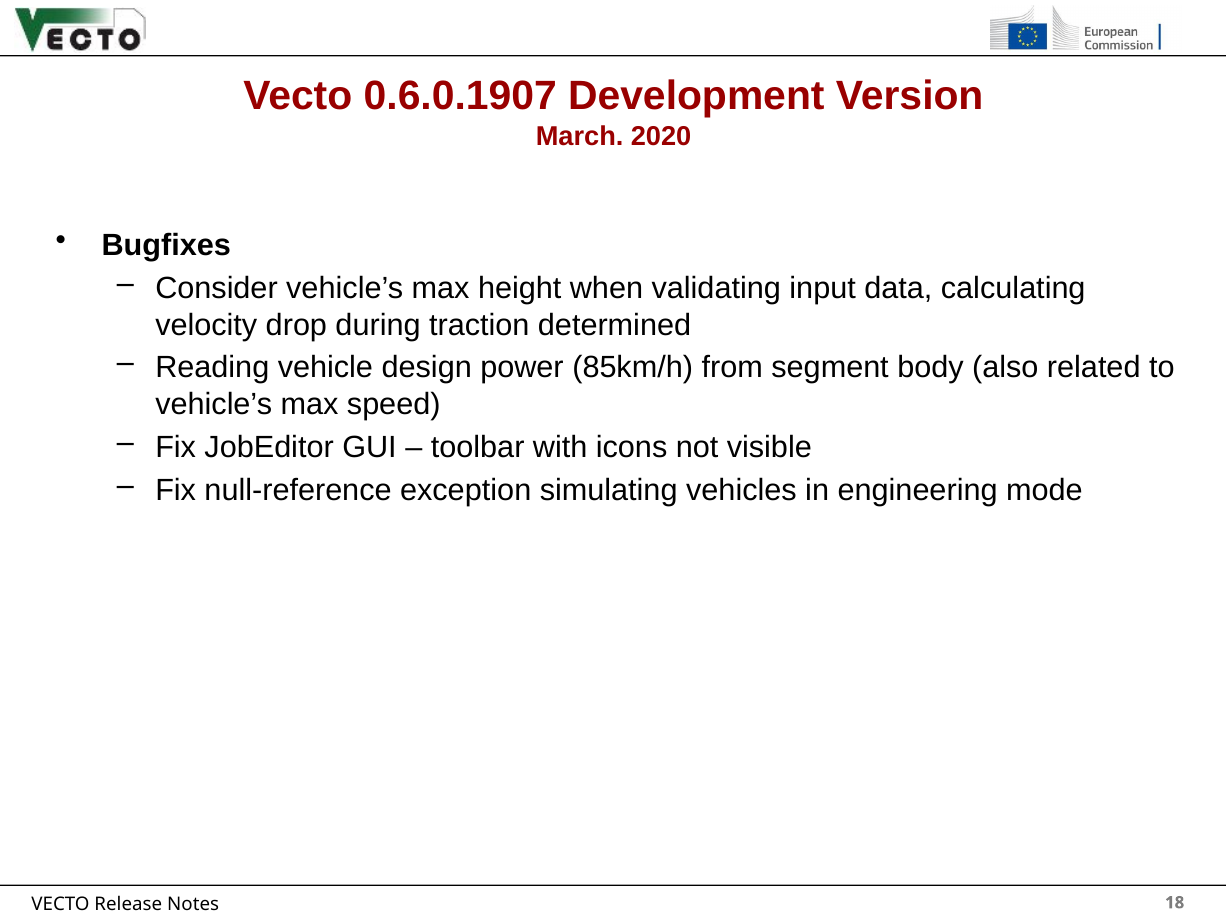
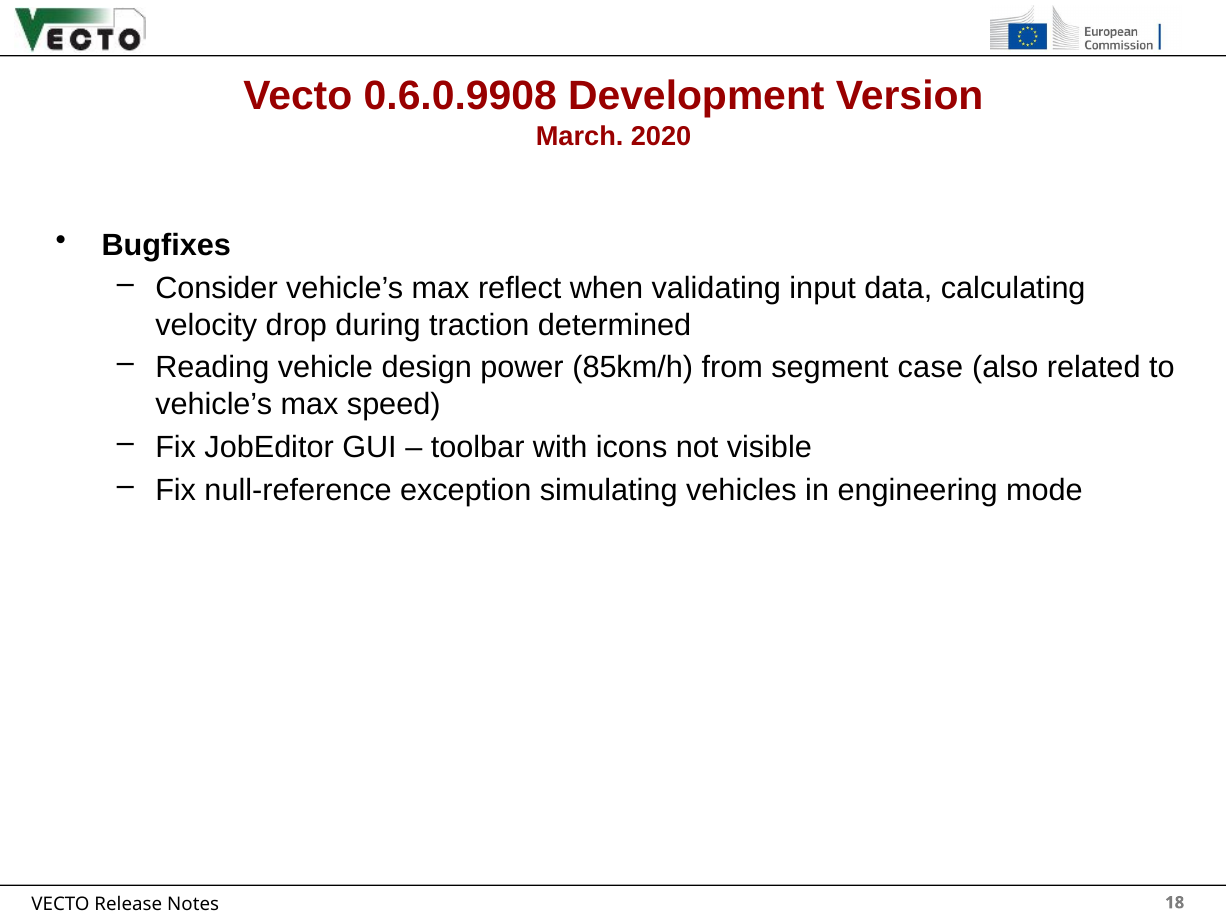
0.6.0.1907: 0.6.0.1907 -> 0.6.0.9908 (460, 96)
height: height -> reflect (520, 288)
body: body -> case (930, 368)
